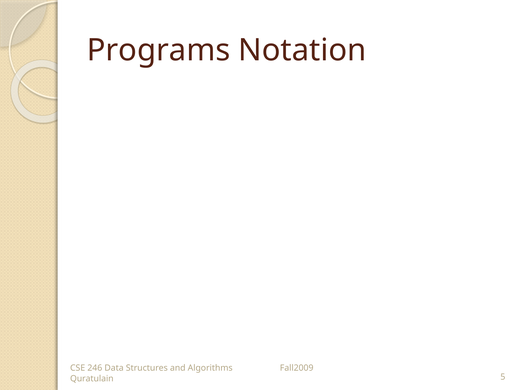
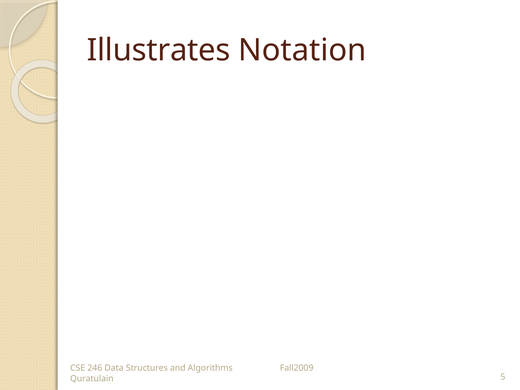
Programs: Programs -> Illustrates (159, 50)
